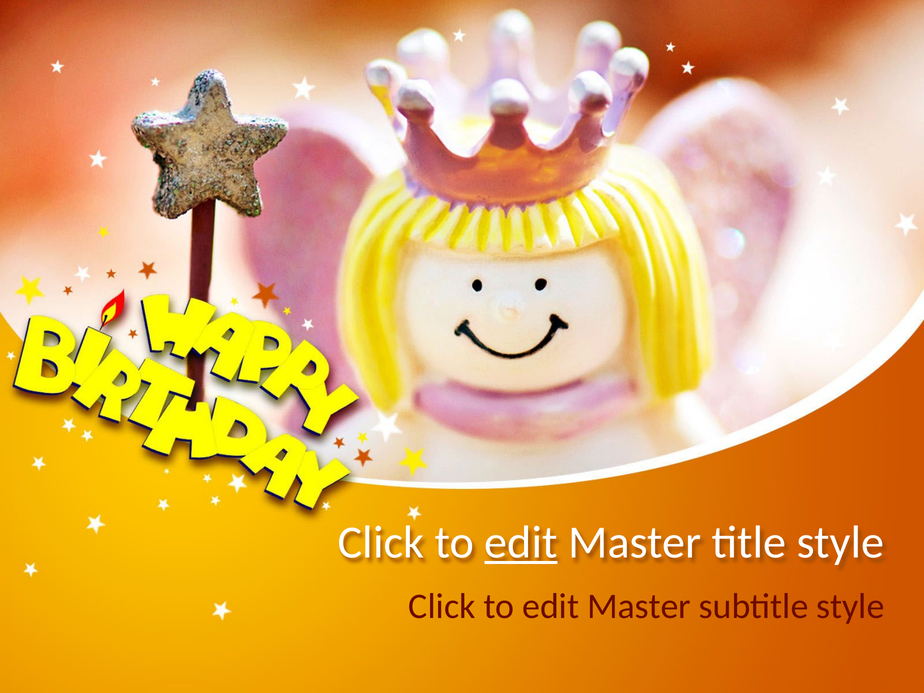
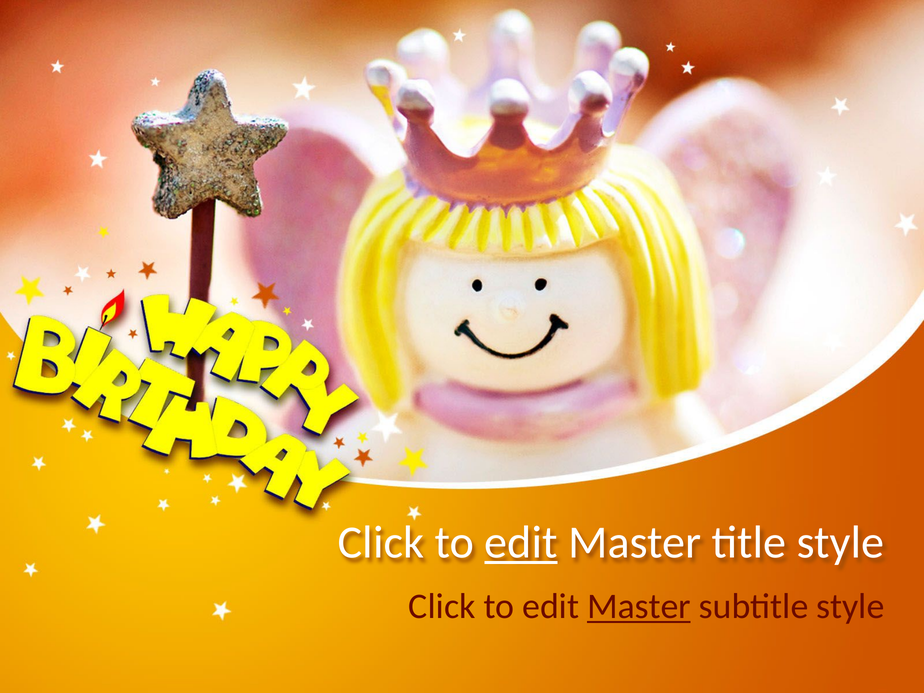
Master underline: none -> present (639, 607)
